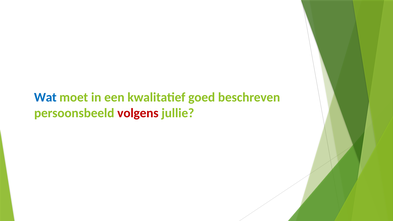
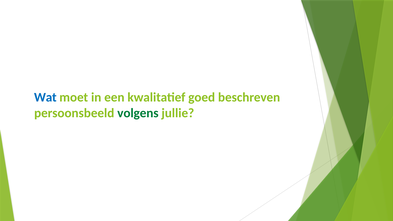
volgens colour: red -> green (138, 113)
